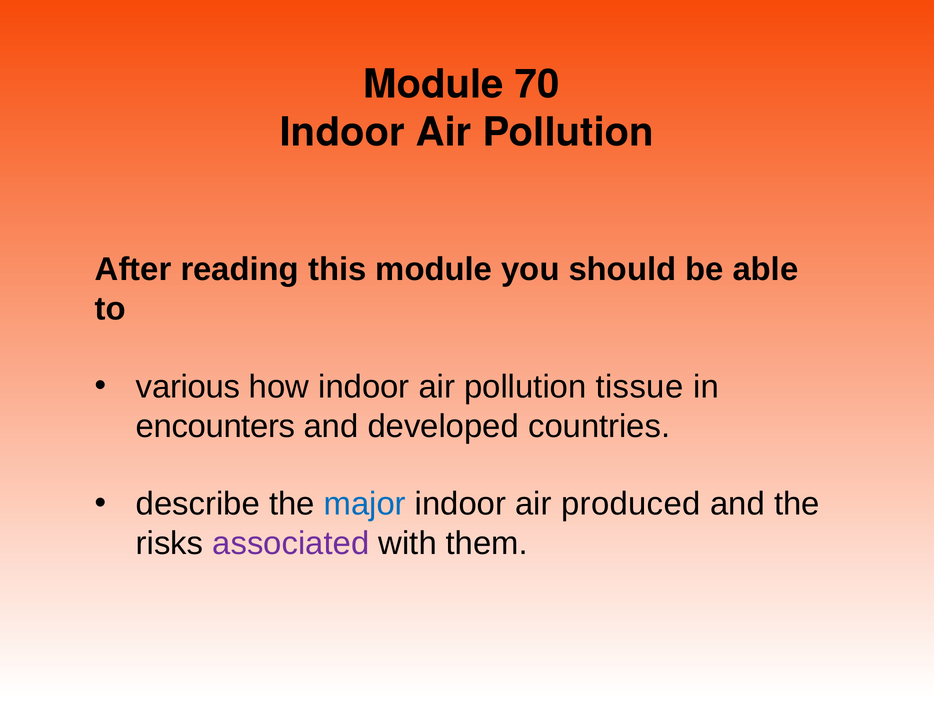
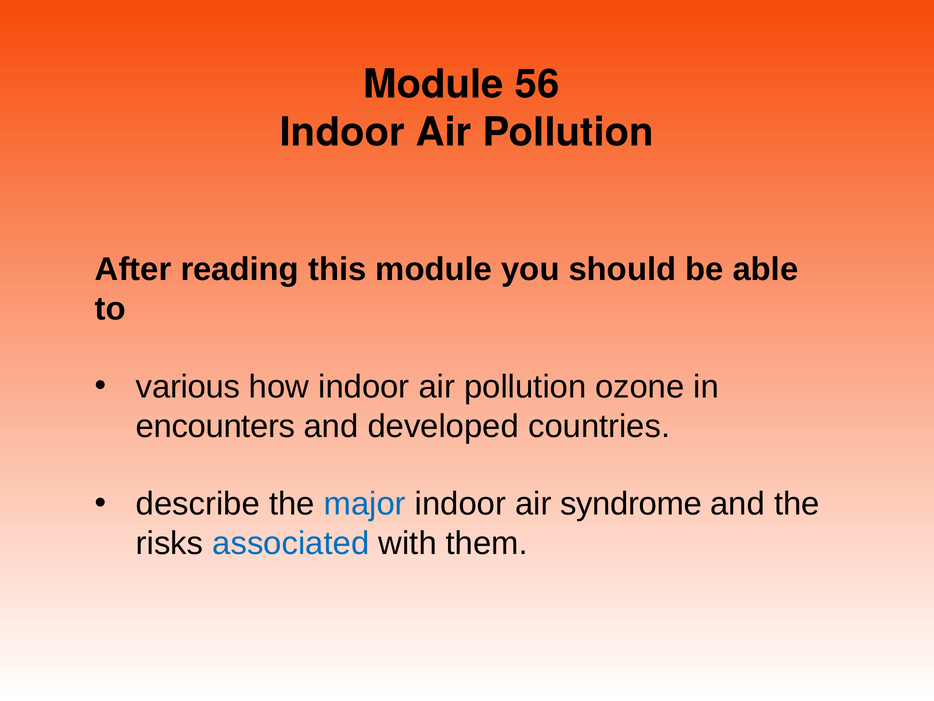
70: 70 -> 56 (537, 84)
tissue: tissue -> ozone (640, 387)
produced: produced -> syndrome (631, 504)
associated colour: purple -> blue (291, 543)
